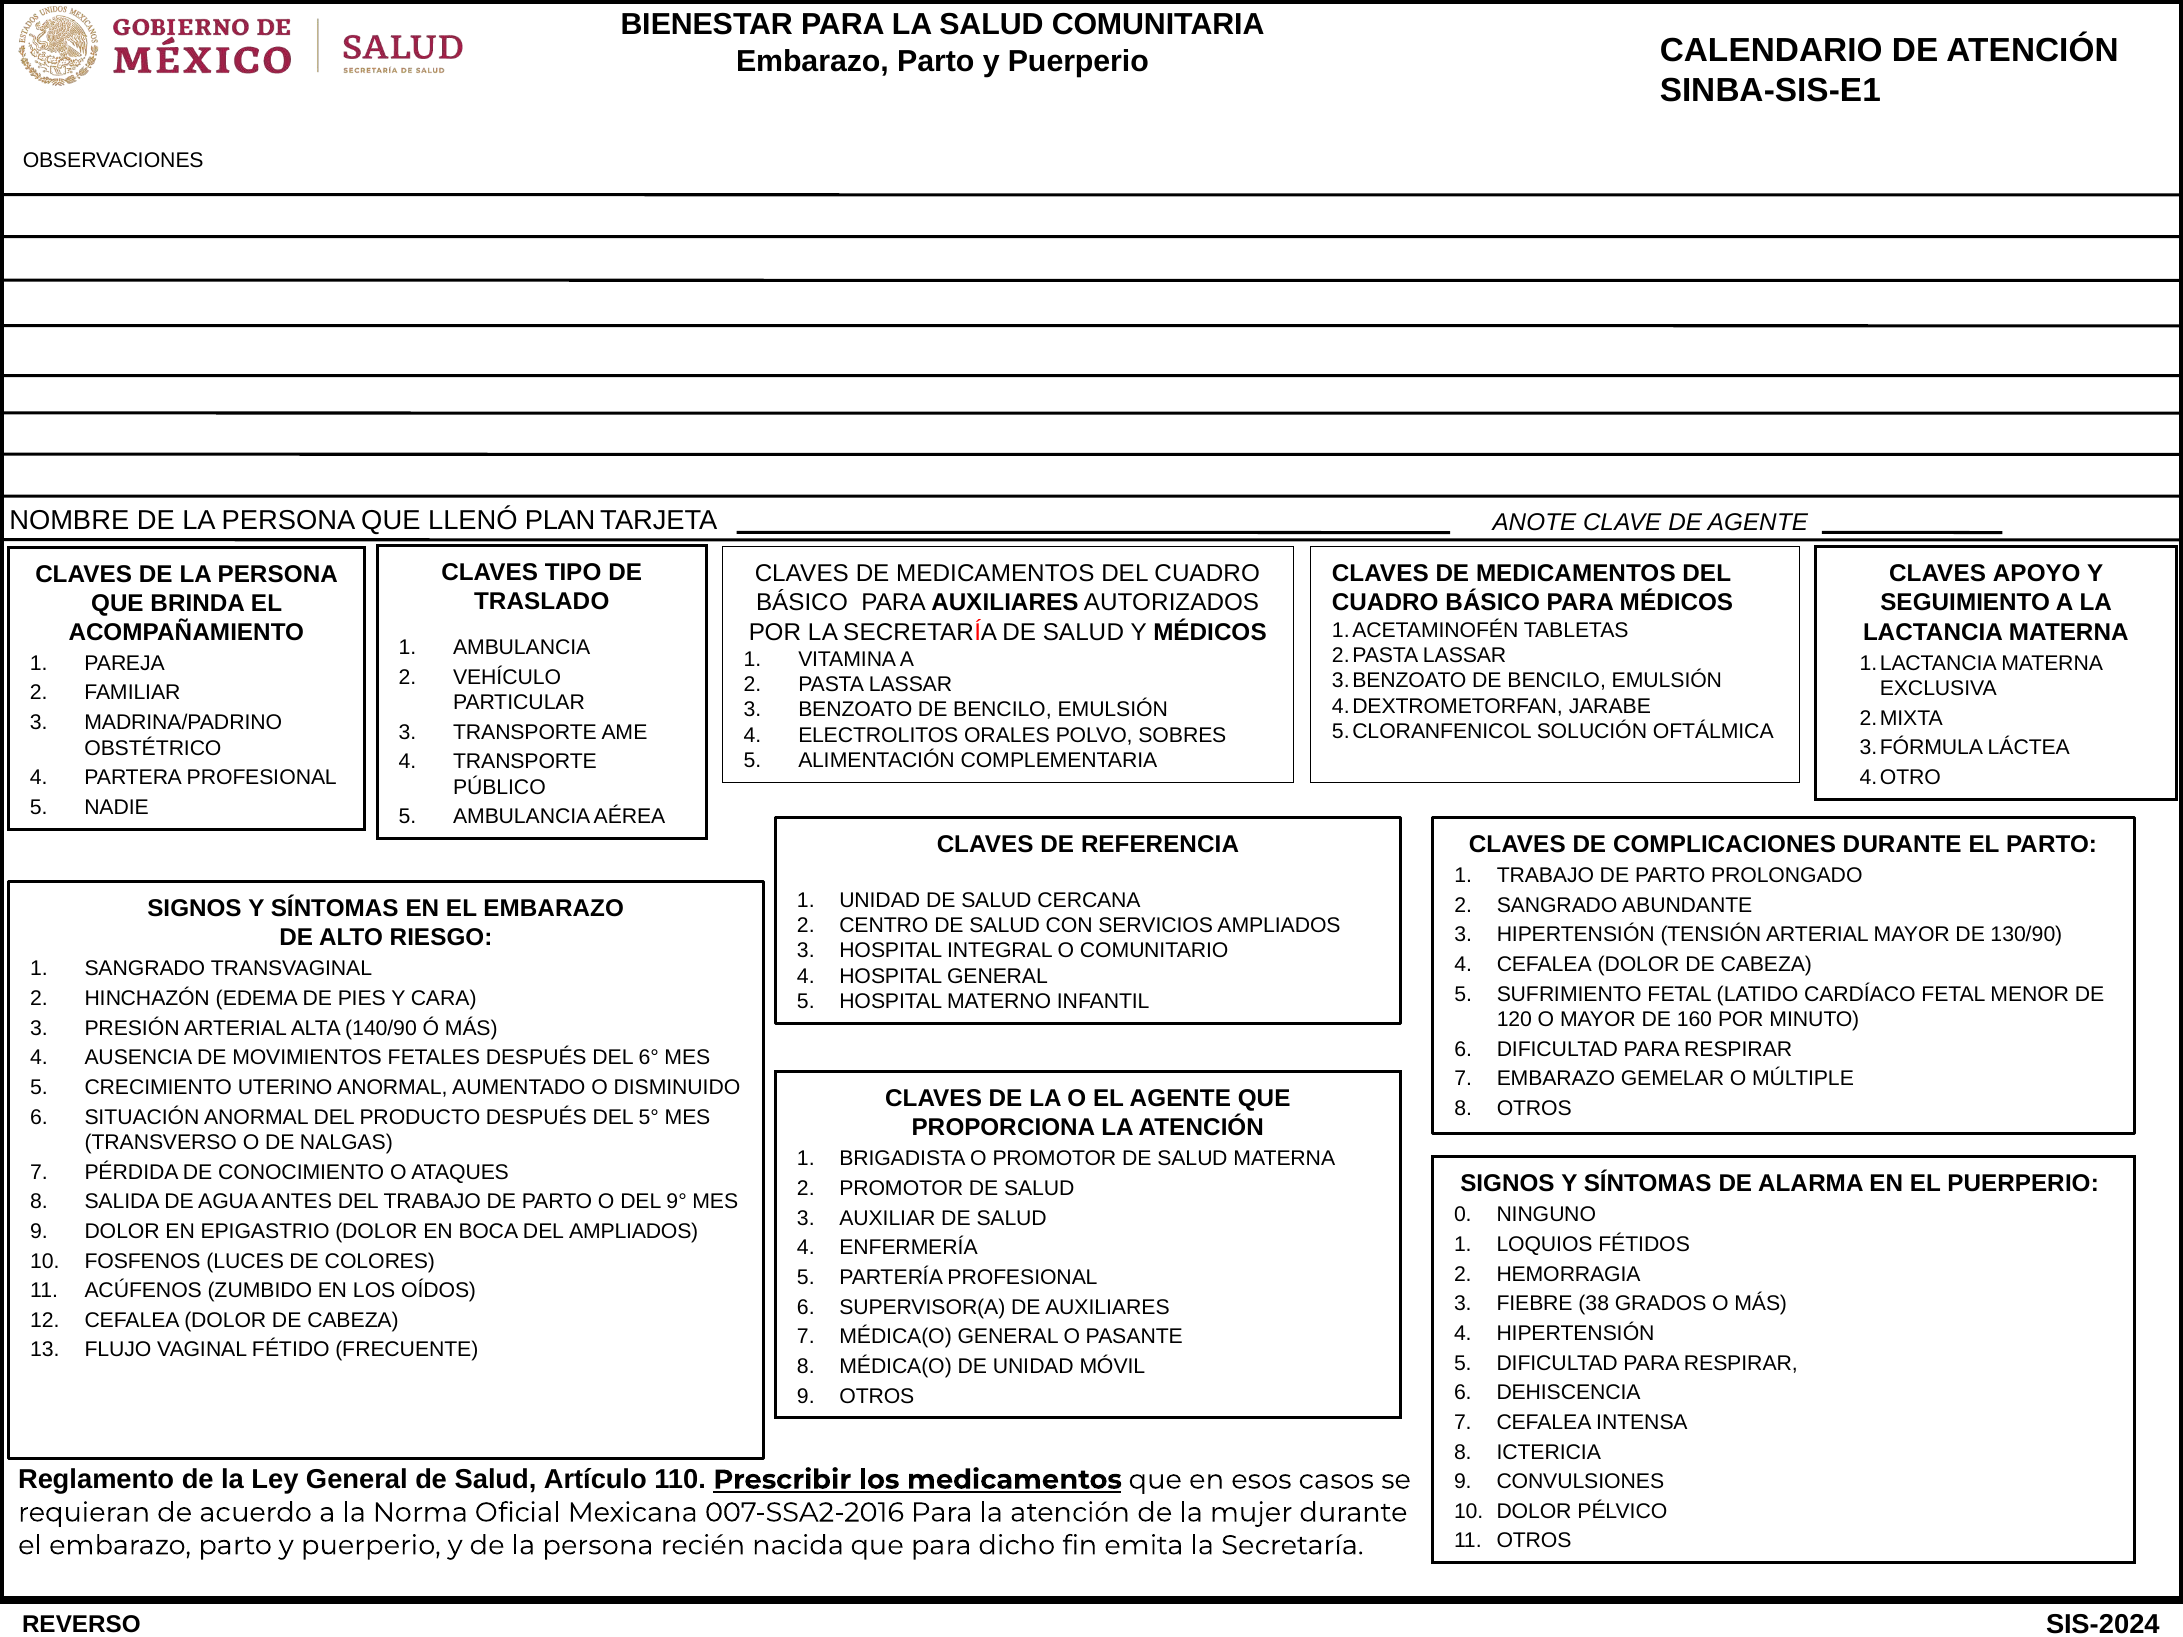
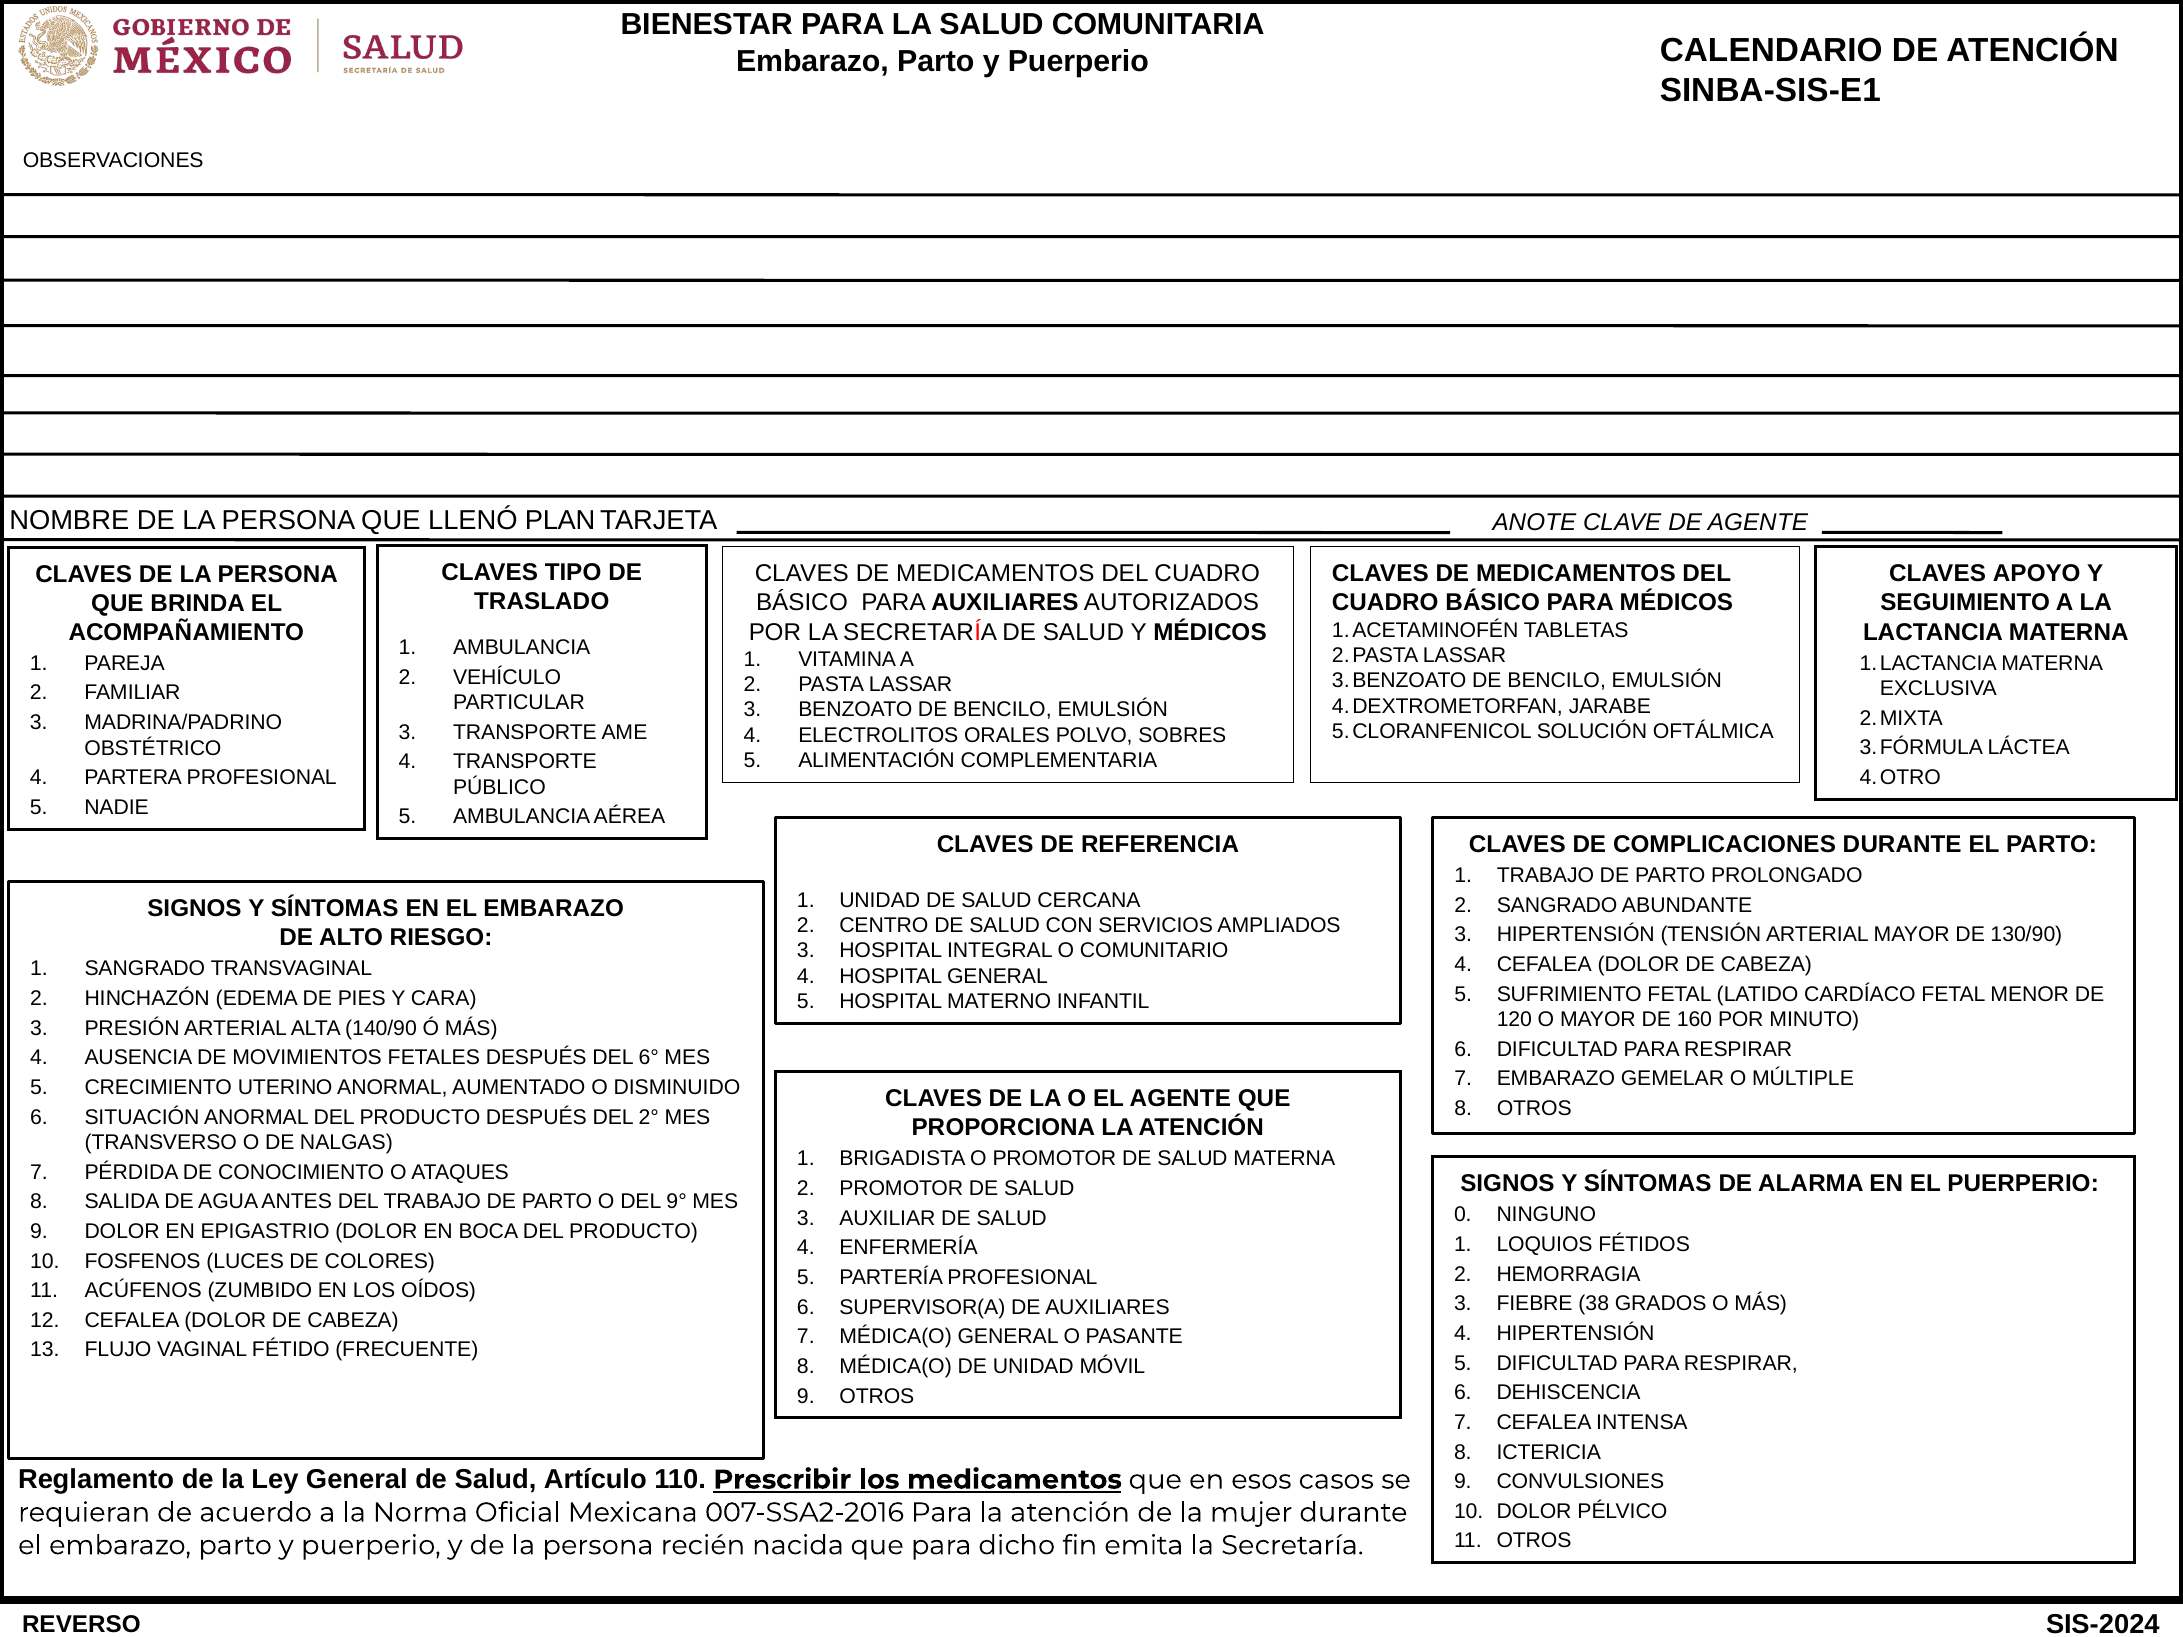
5°: 5° -> 2° (649, 1117)
BOCA DEL AMPLIADOS: AMPLIADOS -> PRODUCTO (634, 1232)
